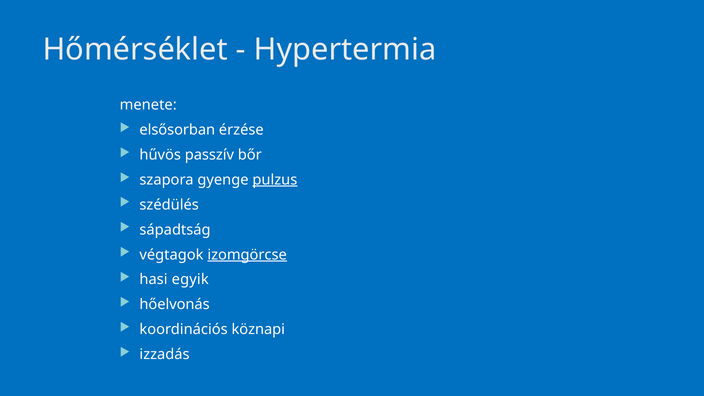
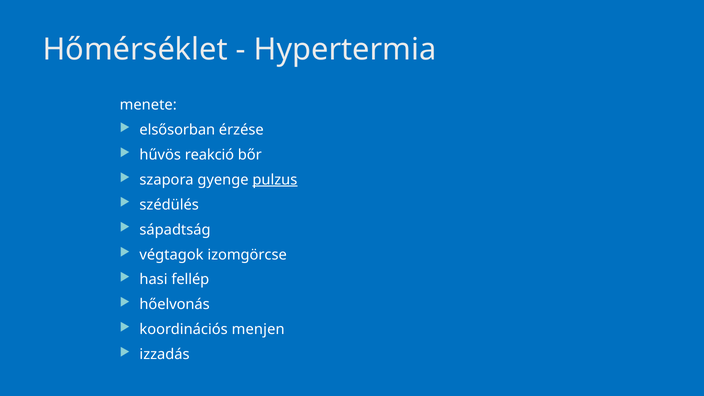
passzív: passzív -> reakció (209, 155)
izomgörcse underline: present -> none (247, 255)
egyik: egyik -> fellép (190, 280)
köznapi: köznapi -> menjen (258, 330)
